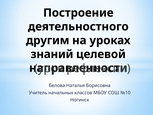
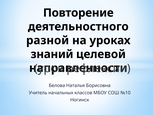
Построение: Построение -> Повторение (78, 13)
другим: другим -> разной (48, 40)
